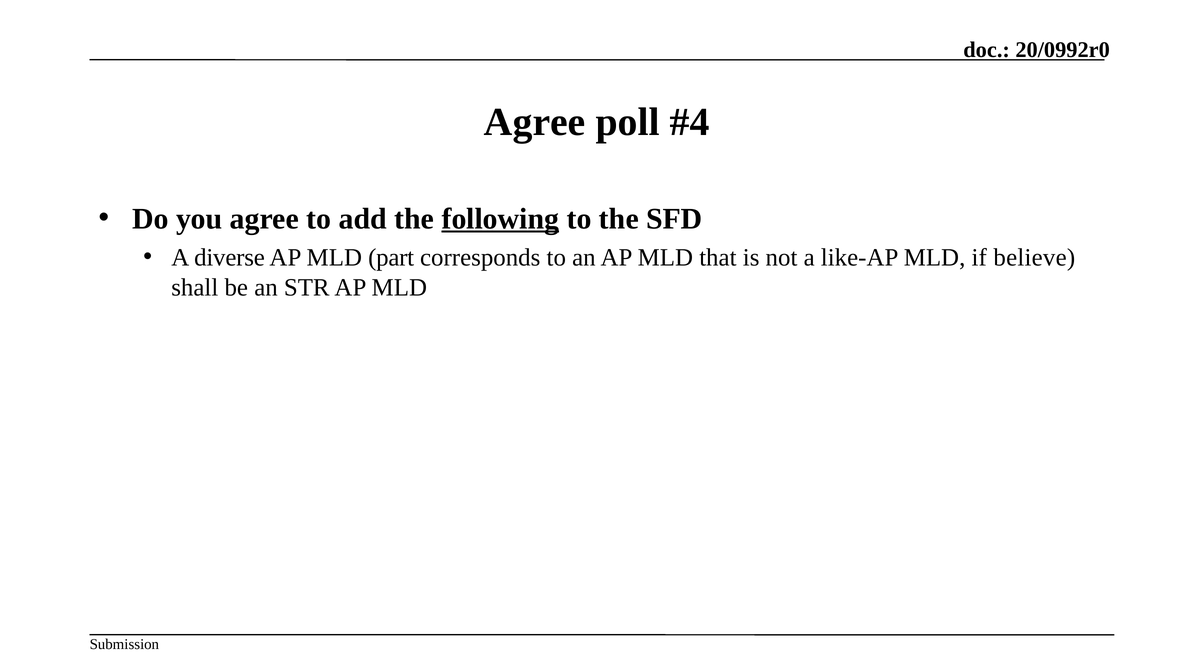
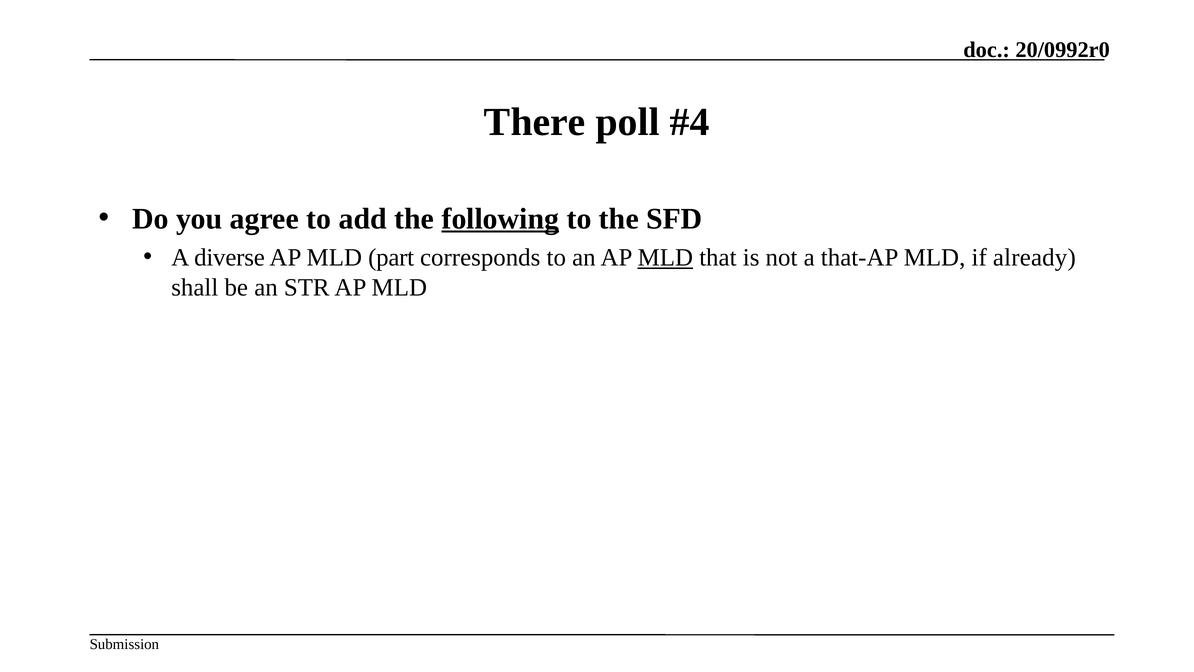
Agree: Agree -> There (535, 122)
MLD underline: none -> present (665, 257)
like-AP: like-AP -> that-AP (860, 257)
believe: believe -> already (1034, 257)
